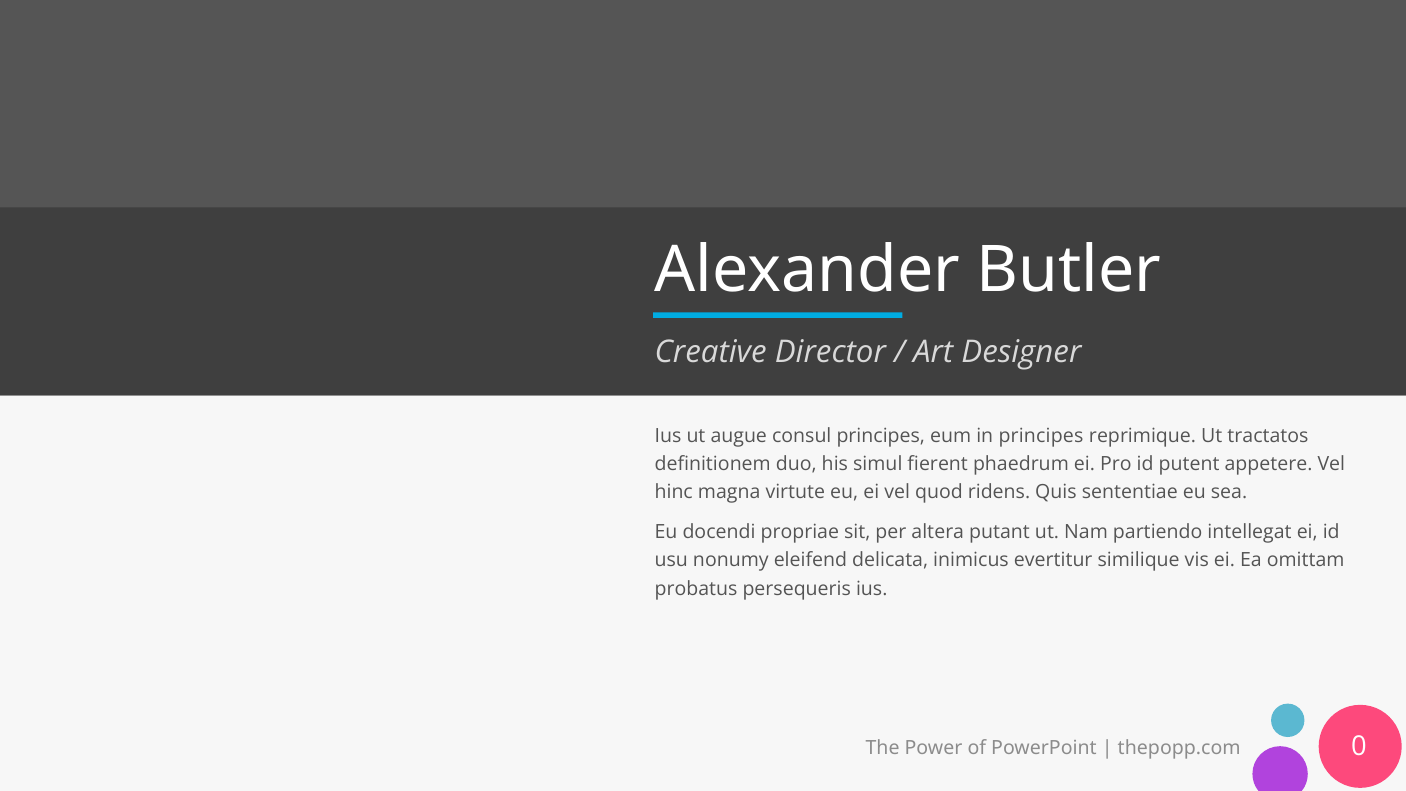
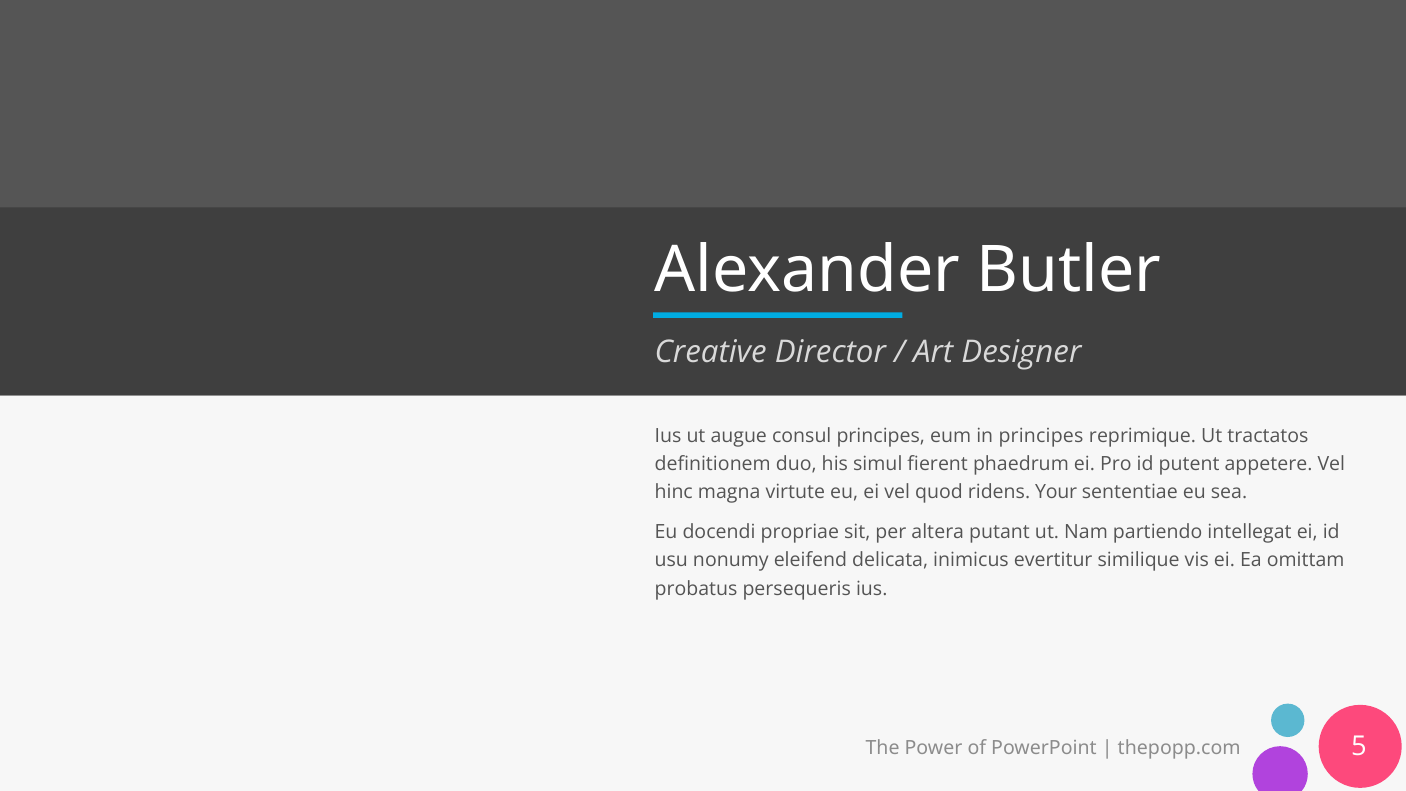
Quis: Quis -> Your (1056, 492)
0: 0 -> 5 (1359, 746)
